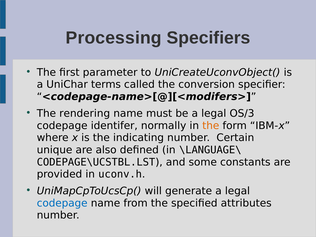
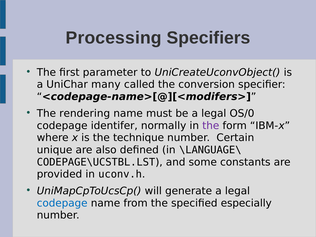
terms: terms -> many (106, 85)
OS/3: OS/3 -> OS/0 (242, 113)
the colour: orange -> purple (211, 126)
indicating: indicating -> technique (139, 138)
attributes: attributes -> especially (246, 203)
